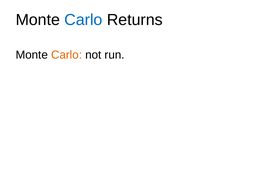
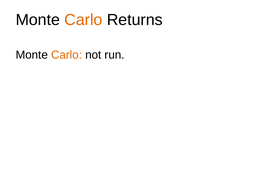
Carlo colour: blue -> orange (83, 20)
